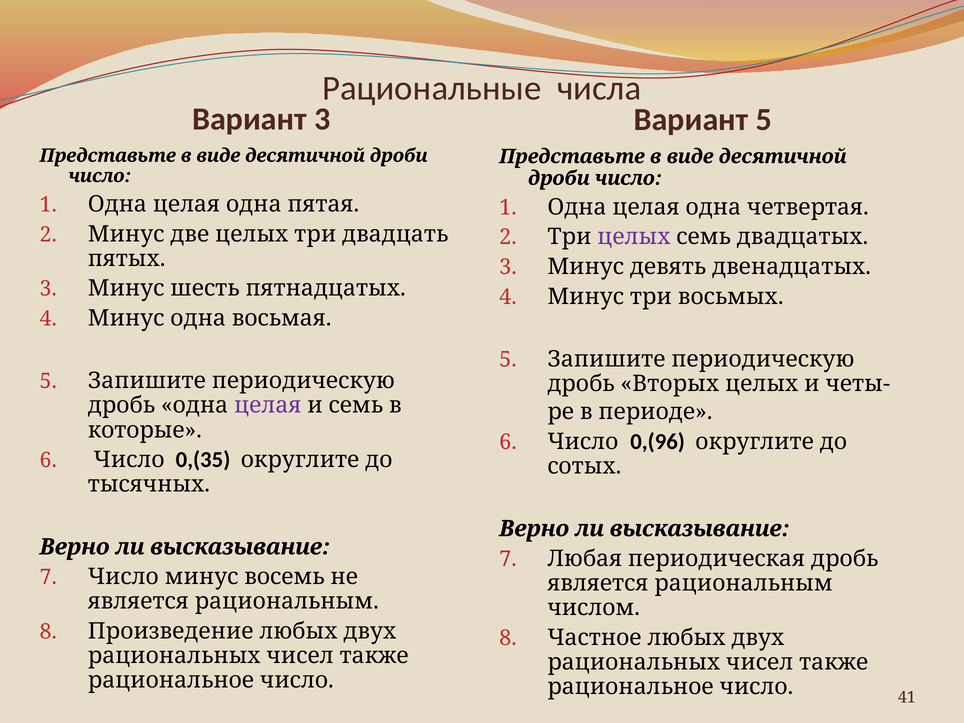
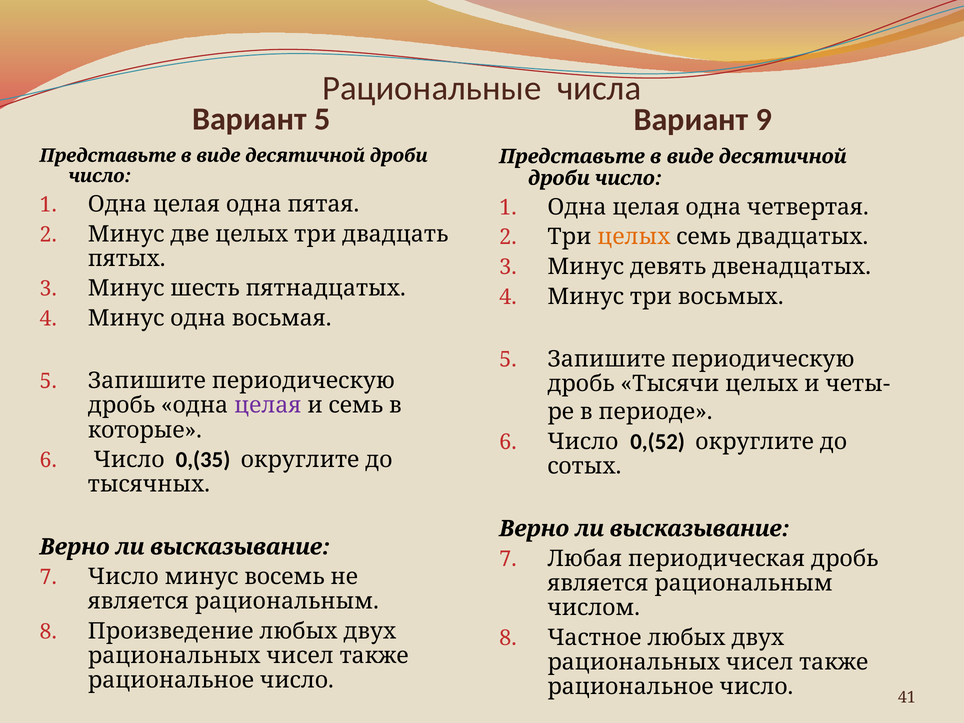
Вариант 3: 3 -> 5 (322, 119)
Вариант 5: 5 -> 9 (764, 119)
целых colour: purple -> orange (634, 237)
Вторых: Вторых -> Тысячи (670, 384)
0,(96: 0,(96 -> 0,(52 (658, 442)
